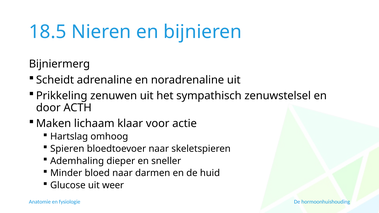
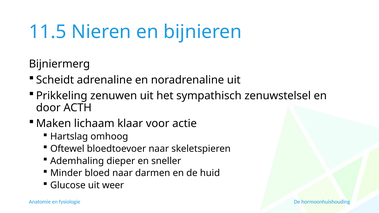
18.5: 18.5 -> 11.5 (48, 32)
Spieren: Spieren -> Oftewel (67, 149)
